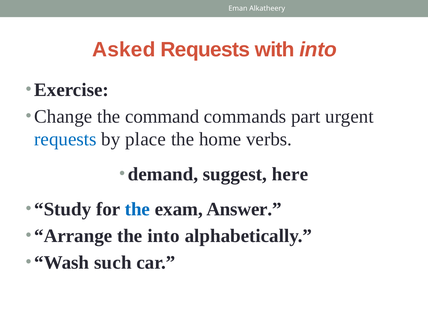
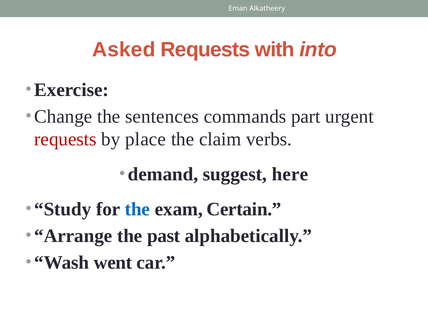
command: command -> sentences (162, 116)
requests colour: blue -> red (65, 139)
home: home -> claim (220, 139)
Answer: Answer -> Certain (244, 209)
the into: into -> past (164, 236)
such: such -> went (113, 263)
